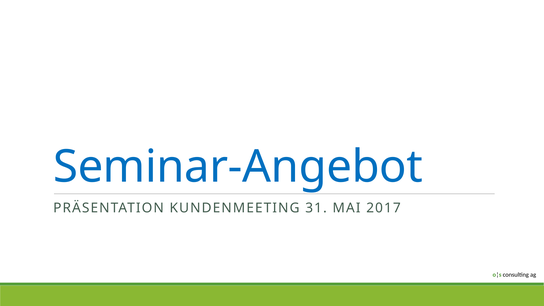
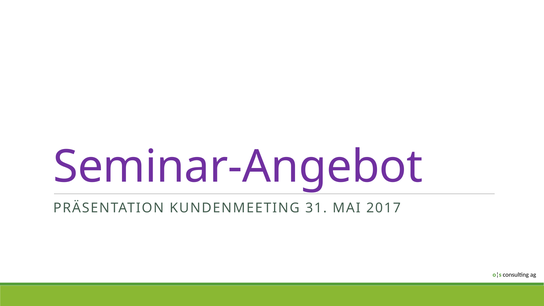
Seminar-Angebot colour: blue -> purple (238, 167)
